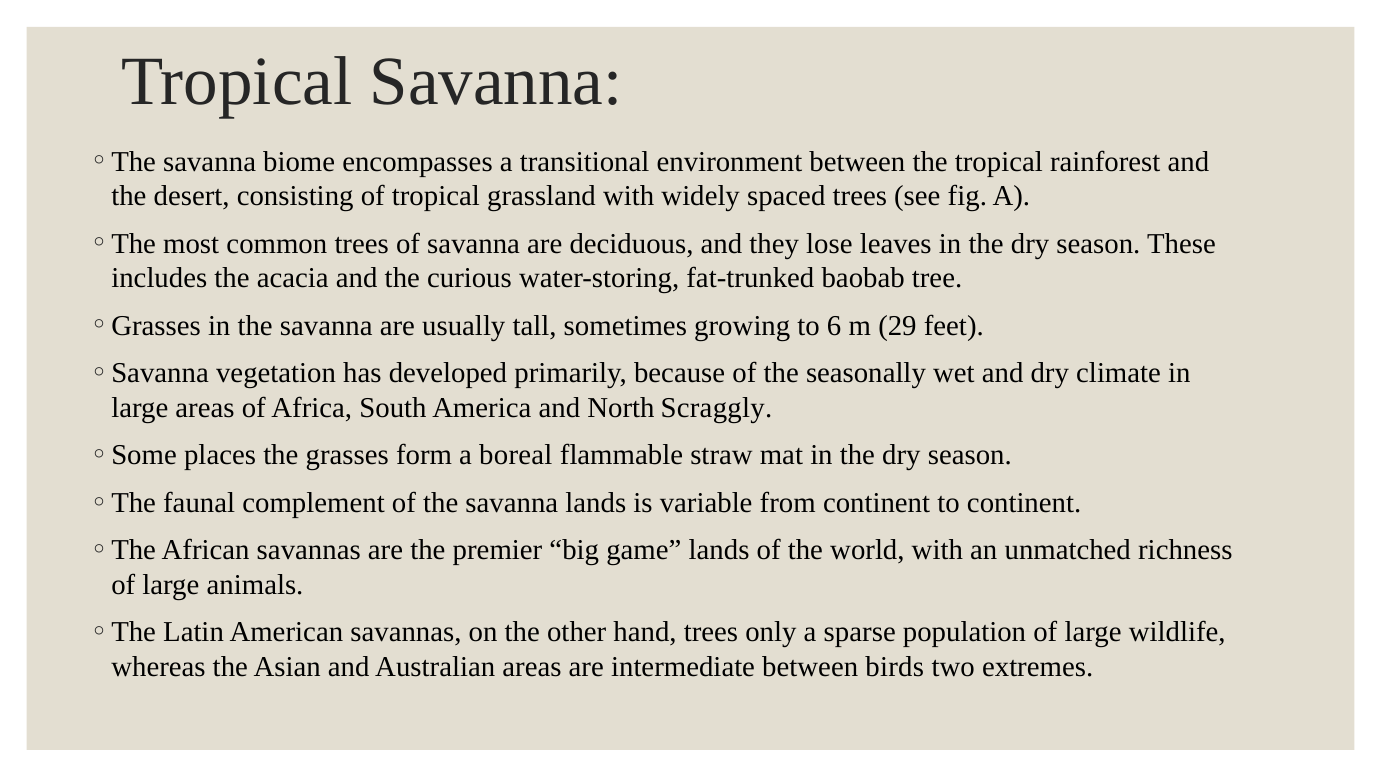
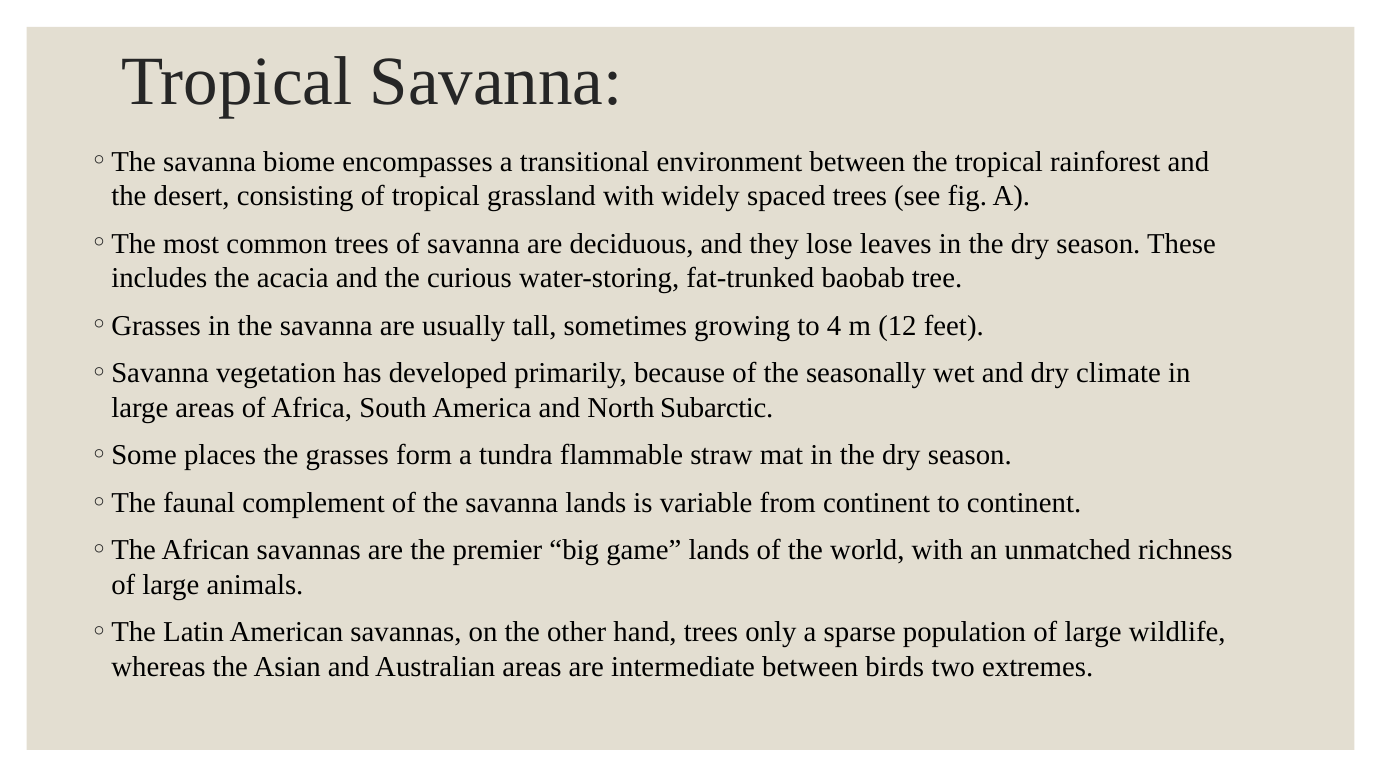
6: 6 -> 4 (834, 326)
29: 29 -> 12 (897, 326)
Scraggly: Scraggly -> Subarctic (717, 408)
boreal: boreal -> tundra (516, 455)
